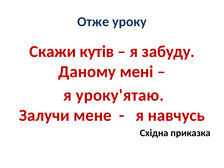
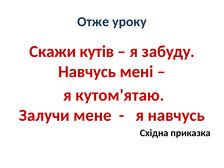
Даному: Даному -> Навчусь (87, 72)
уроку'ятаю: уроку'ятаю -> кутом'ятаю (120, 95)
